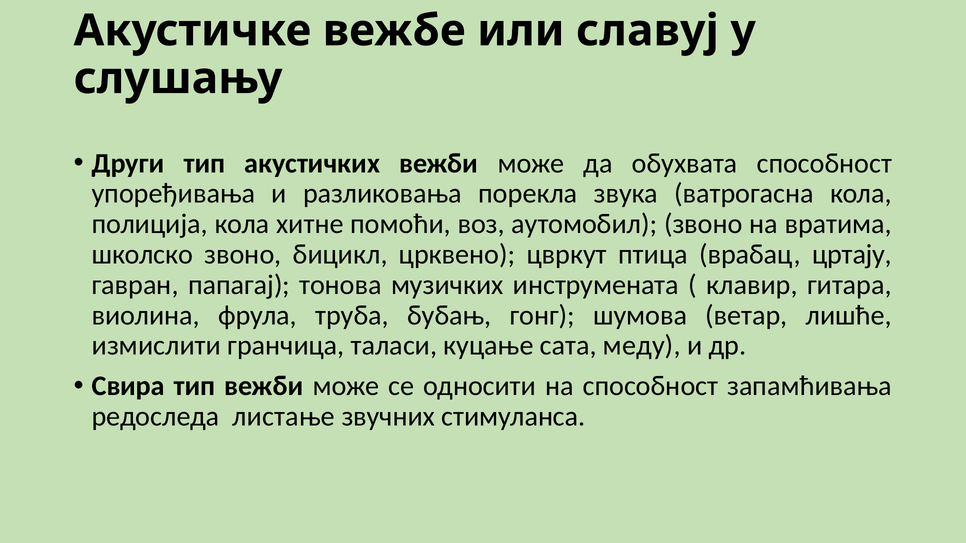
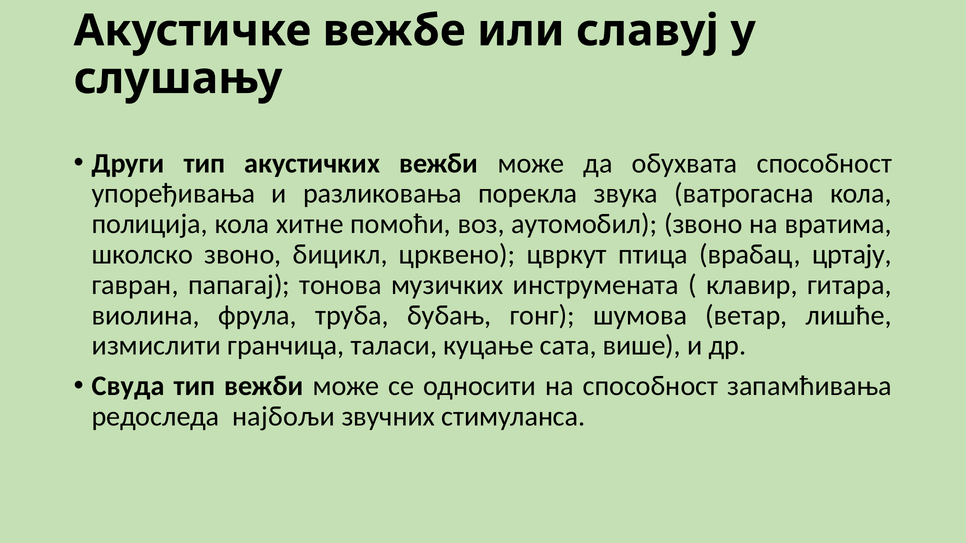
меду: меду -> више (642, 346)
Свира: Свира -> Свуда (128, 386)
листање: листање -> најбољи (283, 417)
